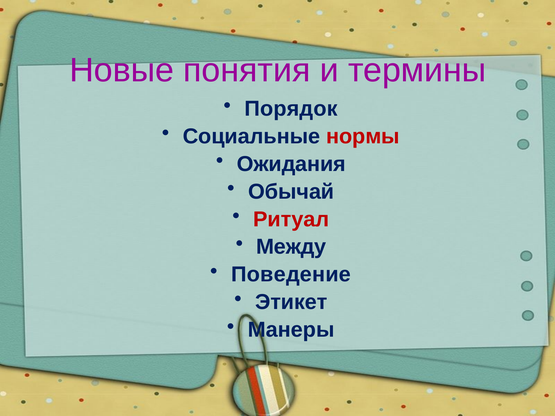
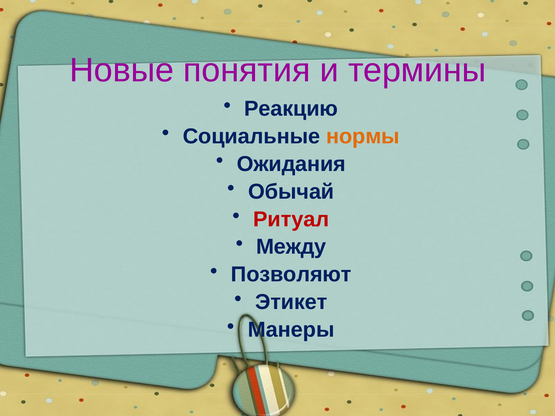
Порядок: Порядок -> Реакцию (291, 109)
нормы colour: red -> orange (363, 136)
Поведение: Поведение -> Позволяют (291, 275)
